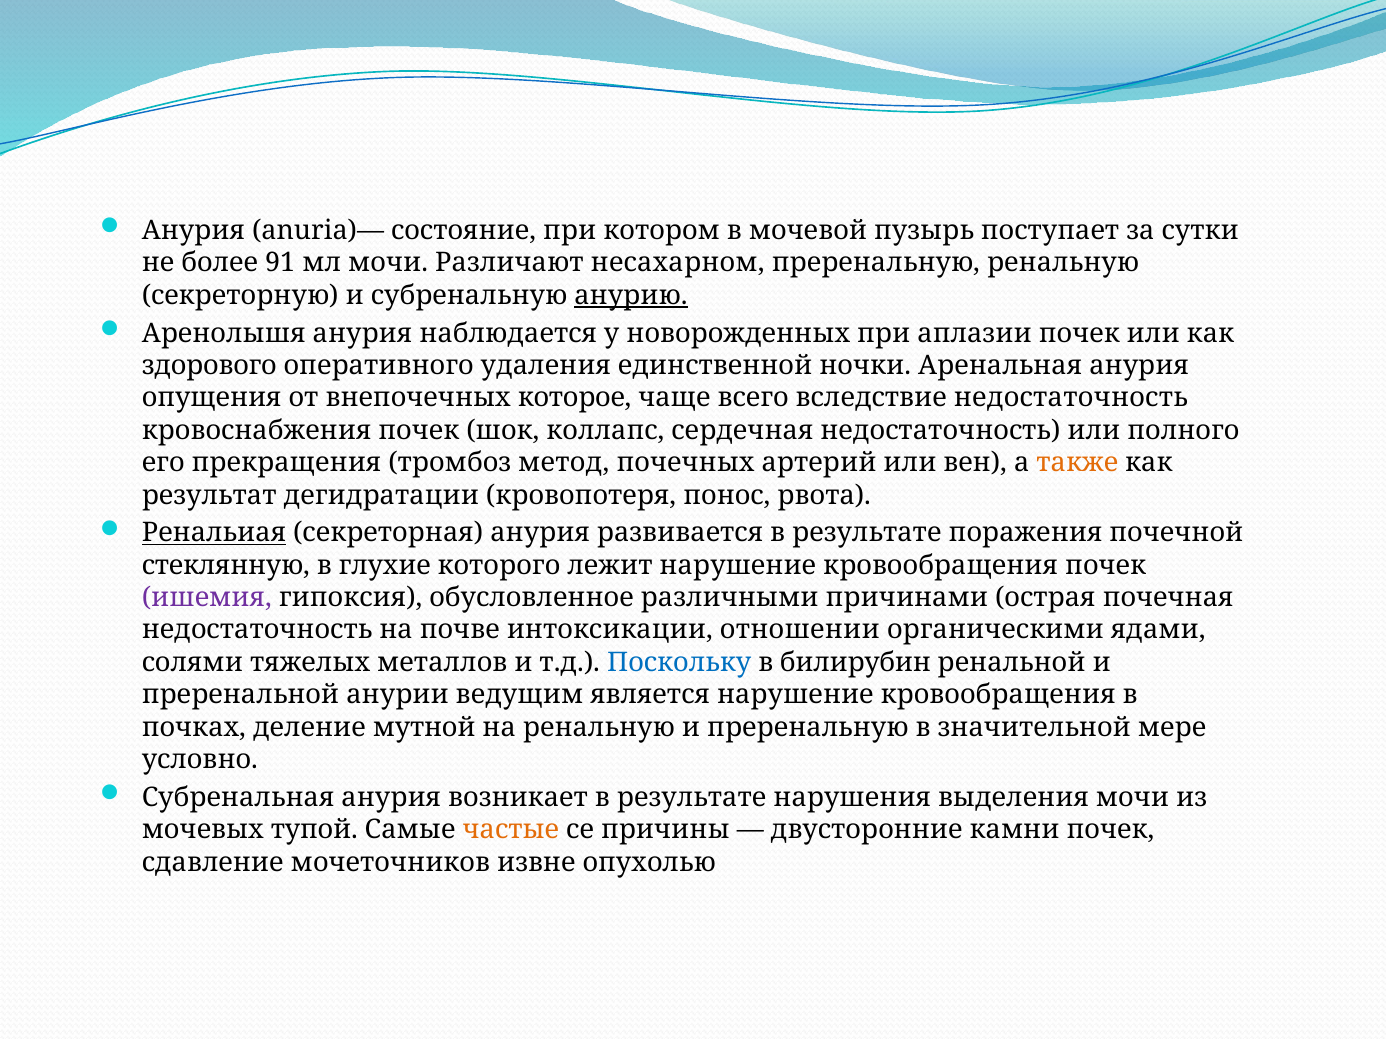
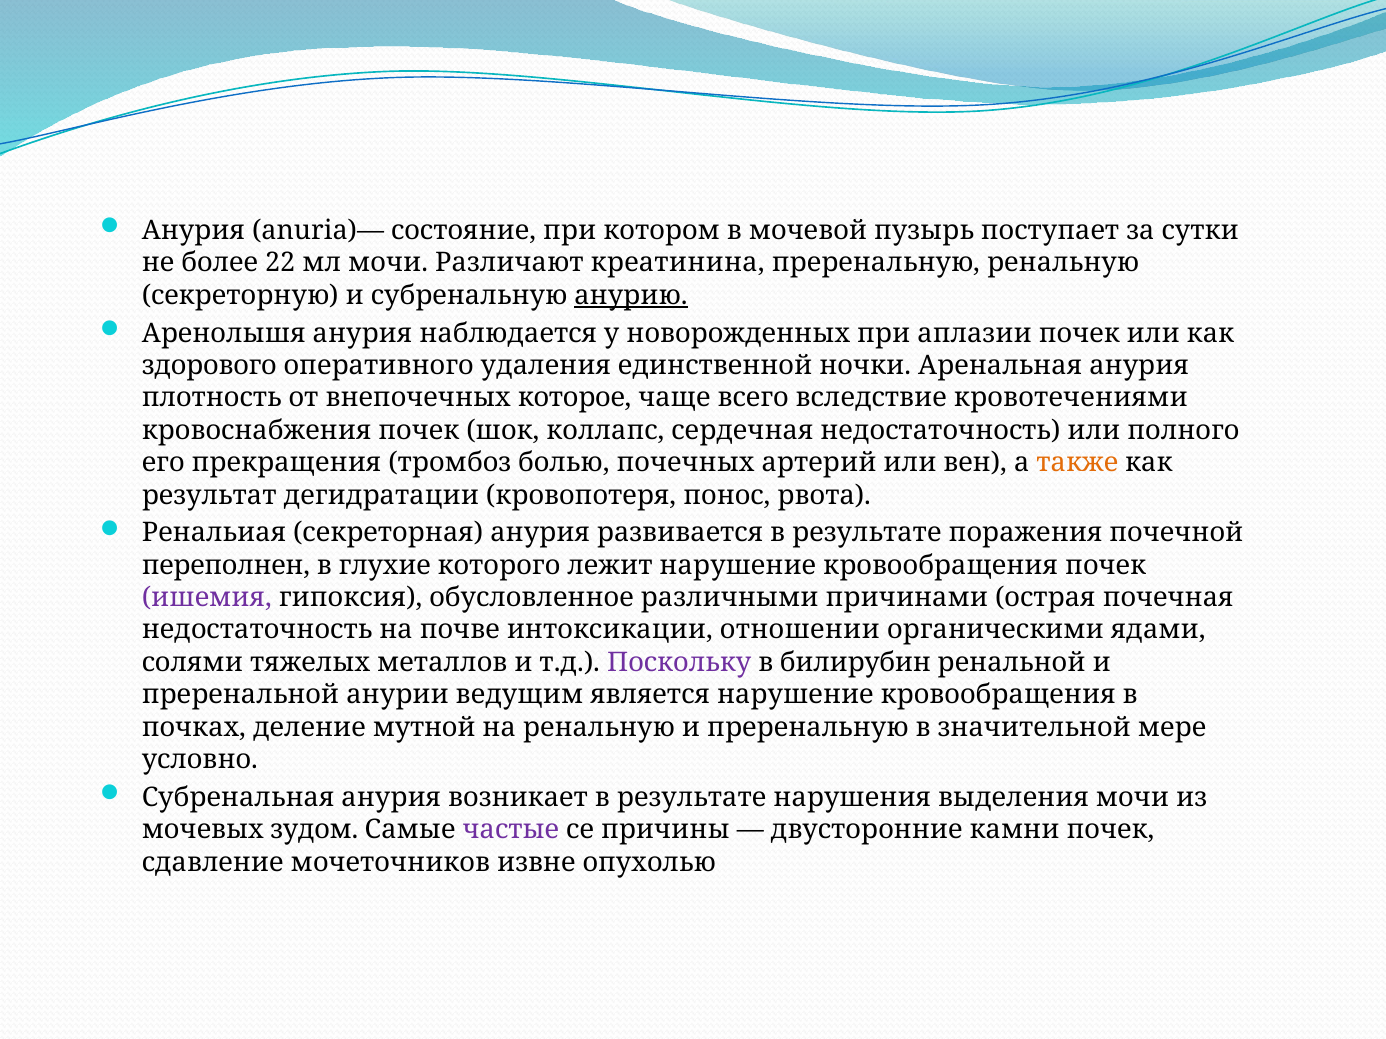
91: 91 -> 22 (280, 263)
несахарном: несахарном -> креатинина (678, 263)
опущения: опущения -> плотность (212, 398)
вследствие недостаточность: недостаточность -> кровотечениями (1071, 398)
метод: метод -> болью (564, 463)
Ренальиая underline: present -> none (214, 533)
стеклянную: стеклянную -> переполнен (226, 566)
Поскольку colour: blue -> purple (679, 663)
тупой: тупой -> зудом (314, 830)
частые colour: orange -> purple (511, 830)
